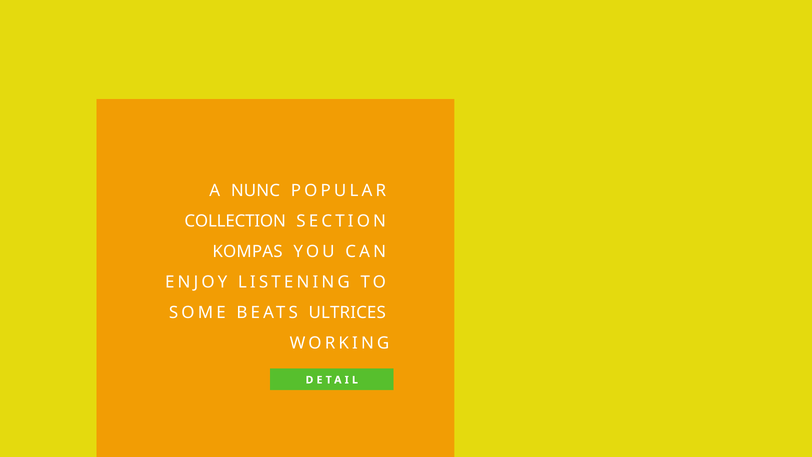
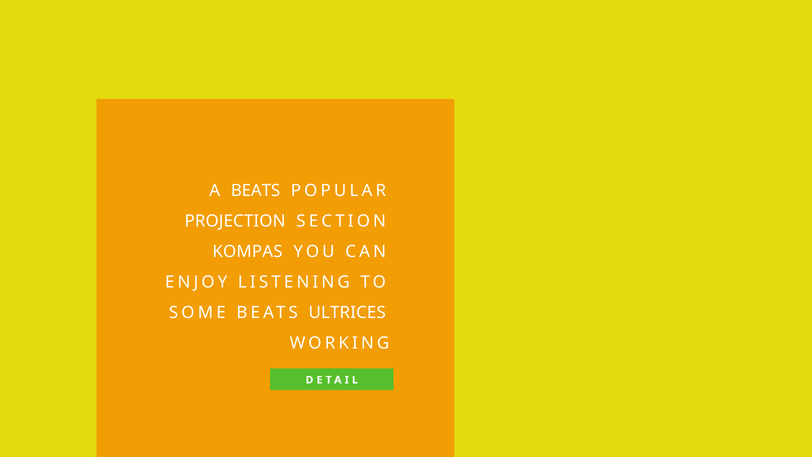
A NUNC: NUNC -> BEATS (256, 191)
COLLECTION: COLLECTION -> PROJECTION (235, 221)
